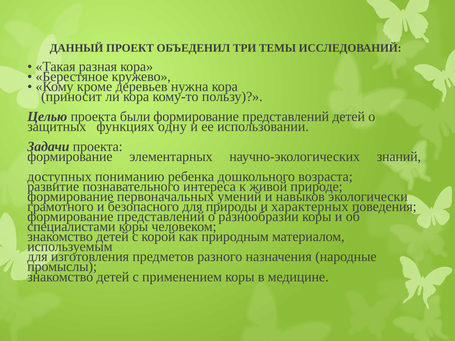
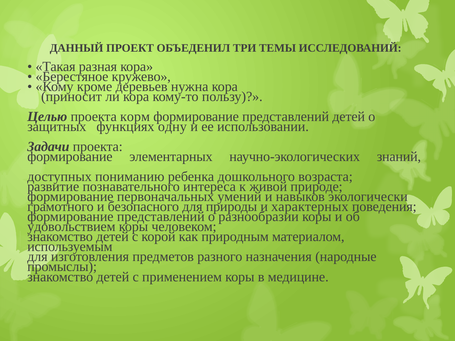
были: были -> корм (135, 117)
специалистами: специалистами -> удовольствием (71, 227)
